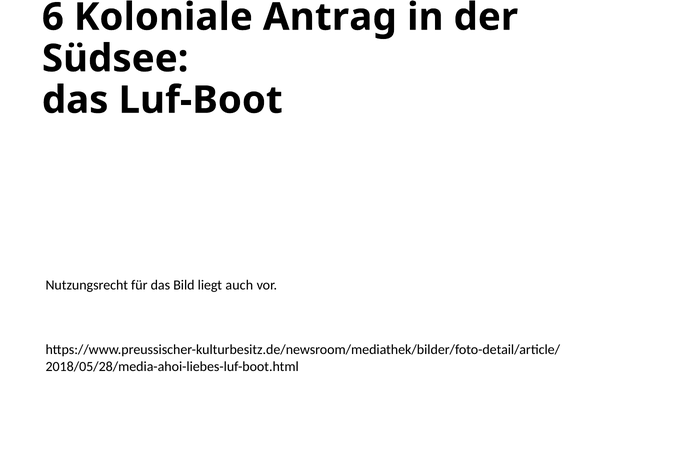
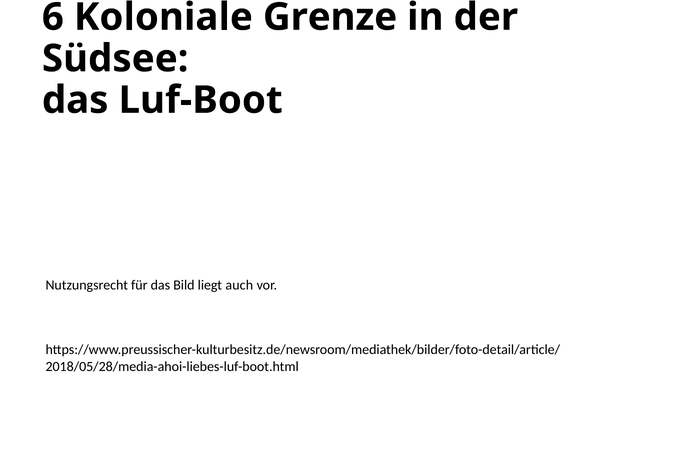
Antrag: Antrag -> Grenze (330, 17)
